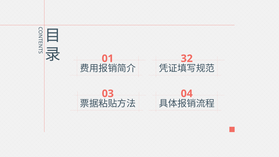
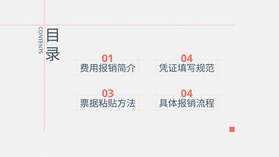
01 32: 32 -> 04 (187, 59)
